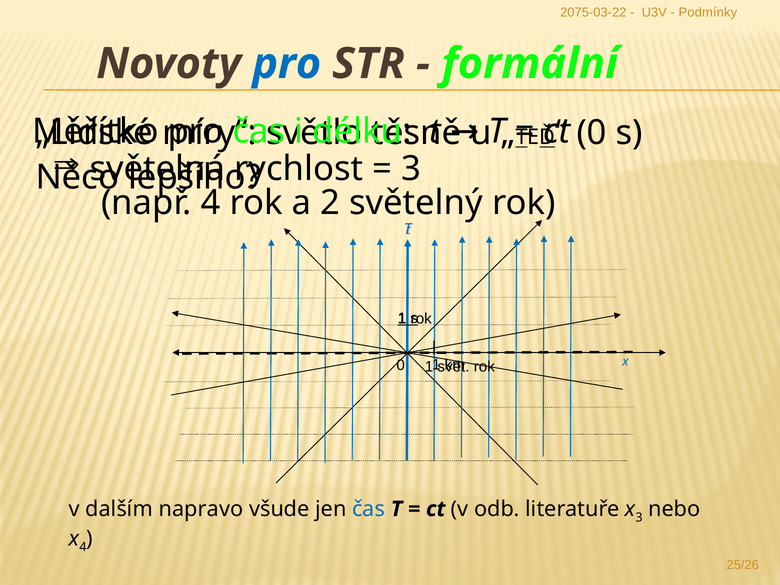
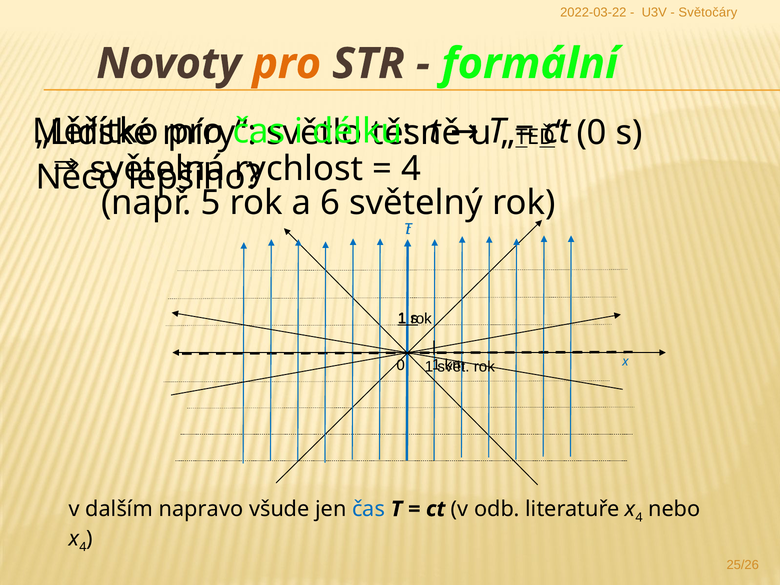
2075-03-22: 2075-03-22 -> 2022-03-22 (593, 13)
Podmínky: Podmínky -> Světočáry (708, 13)
pro colour: blue -> orange (287, 64)
3: 3 -> 4 (411, 169)
např 4: 4 -> 5 (211, 203)
2: 2 -> 6 (330, 203)
literatuře x 3: 3 -> 4 (639, 517)
